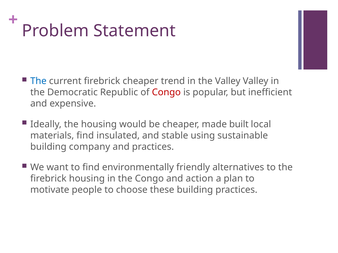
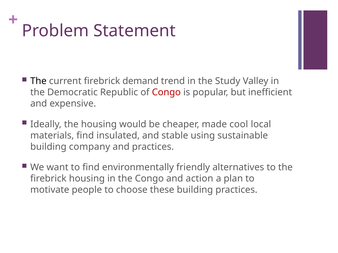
The colour: blue -> black (38, 81)
firebrick cheaper: cheaper -> demand (141, 81)
the Valley: Valley -> Study (228, 81)
built: built -> cool (239, 124)
